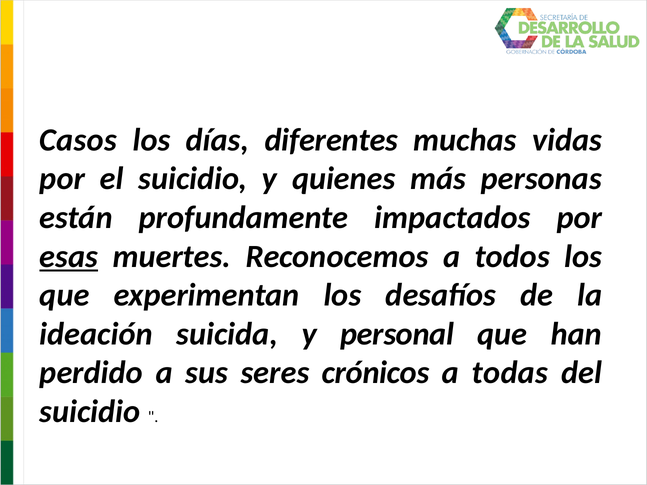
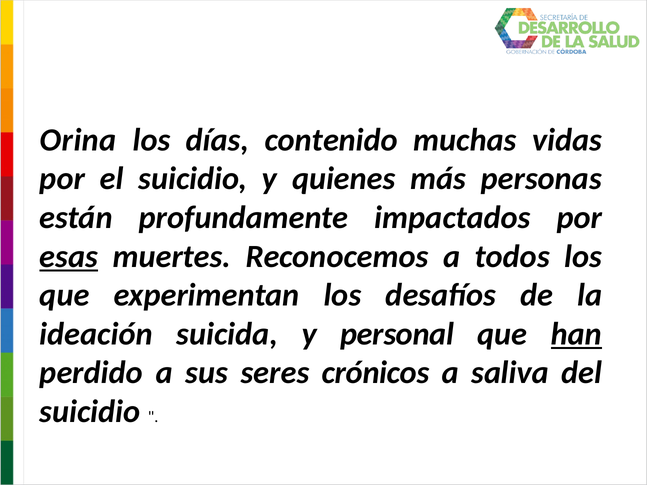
Casos: Casos -> Orina (78, 140)
diferentes: diferentes -> contenido (331, 140)
han underline: none -> present (576, 334)
todas: todas -> saliva (510, 373)
